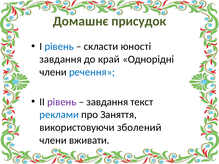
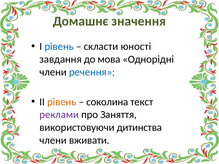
присудок: присудок -> значення (139, 21)
край: край -> мова (109, 59)
рівень colour: purple -> orange (62, 102)
завдання: завдання -> соколина (107, 102)
реклами colour: blue -> purple (59, 115)
зболений: зболений -> дитинства (139, 128)
